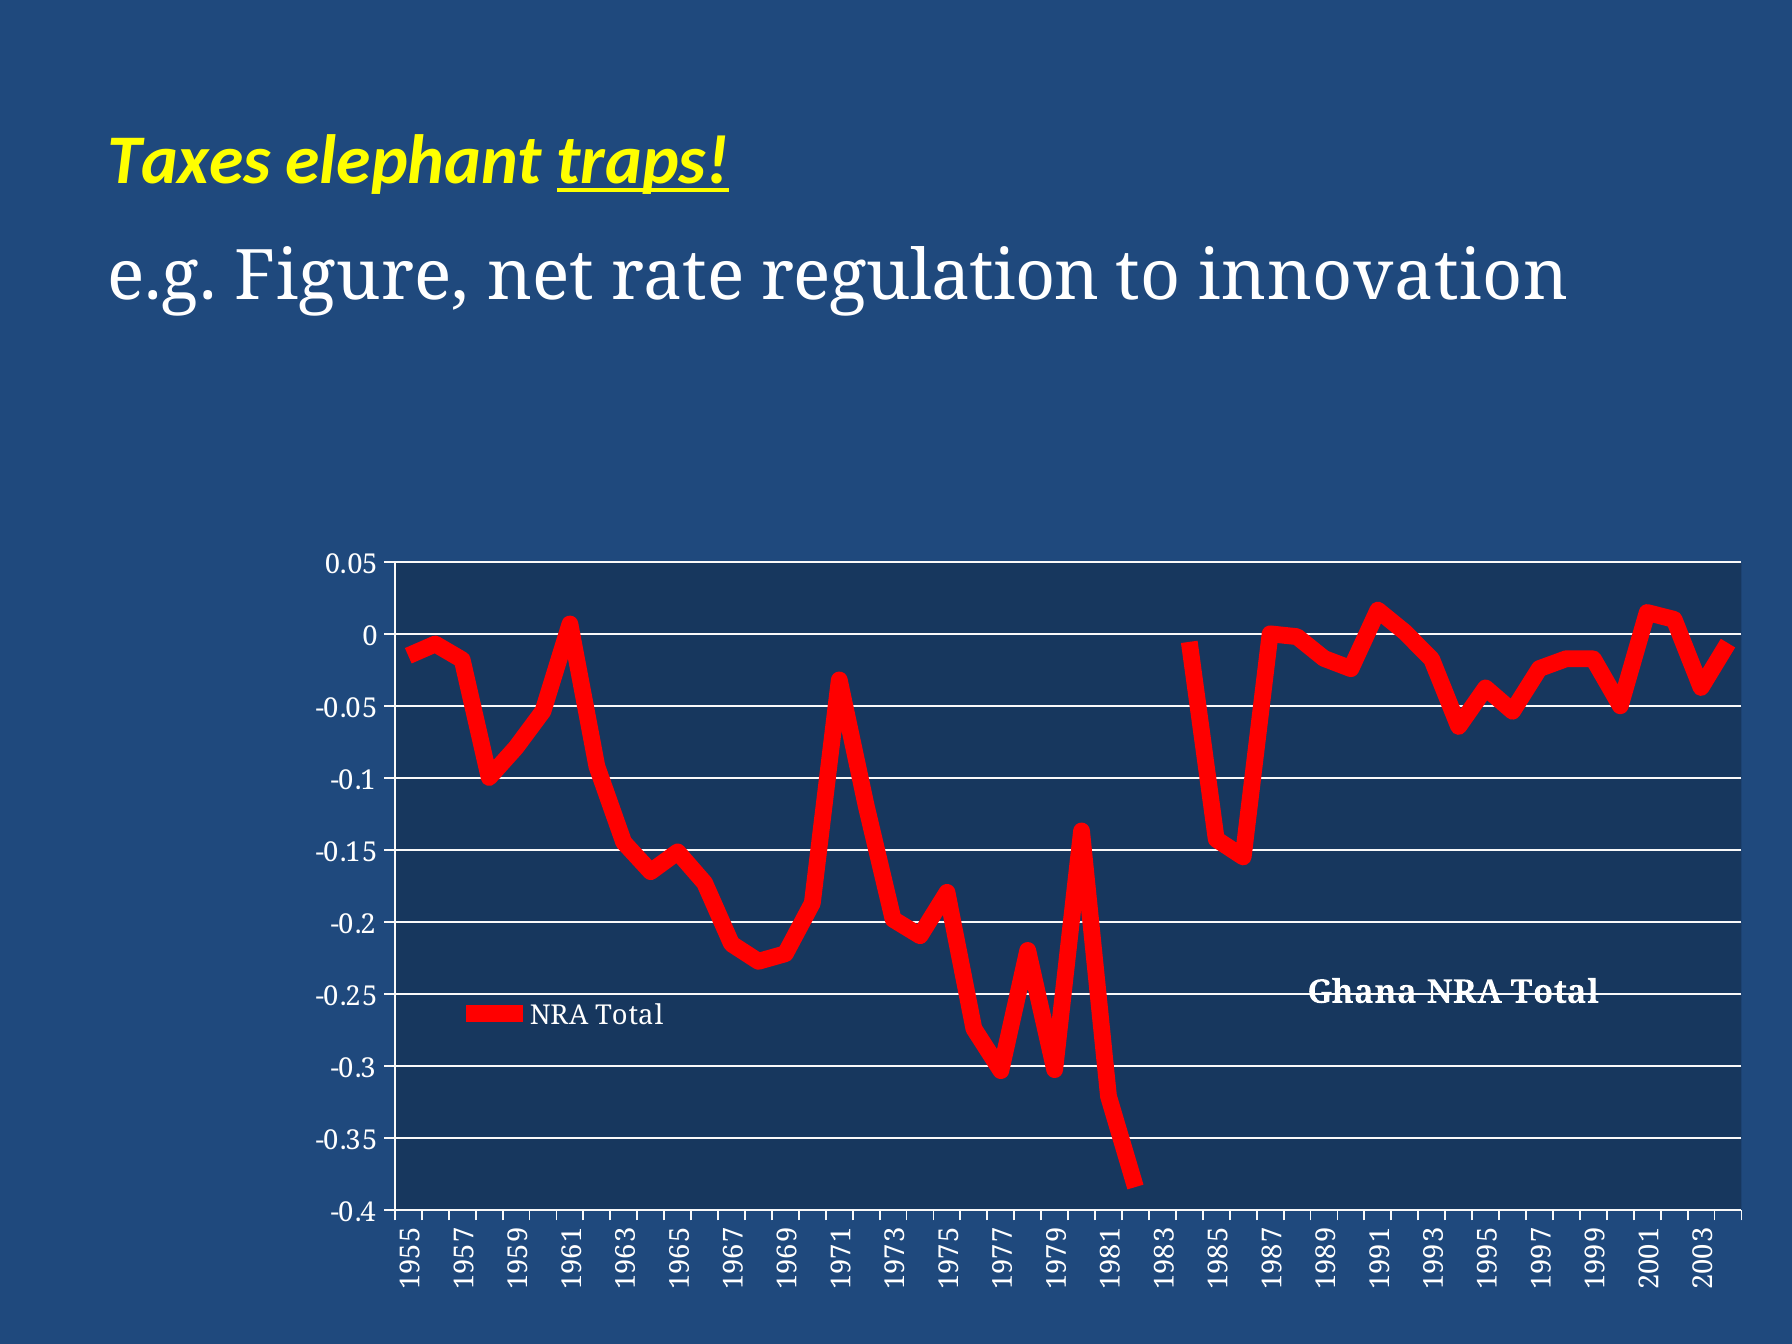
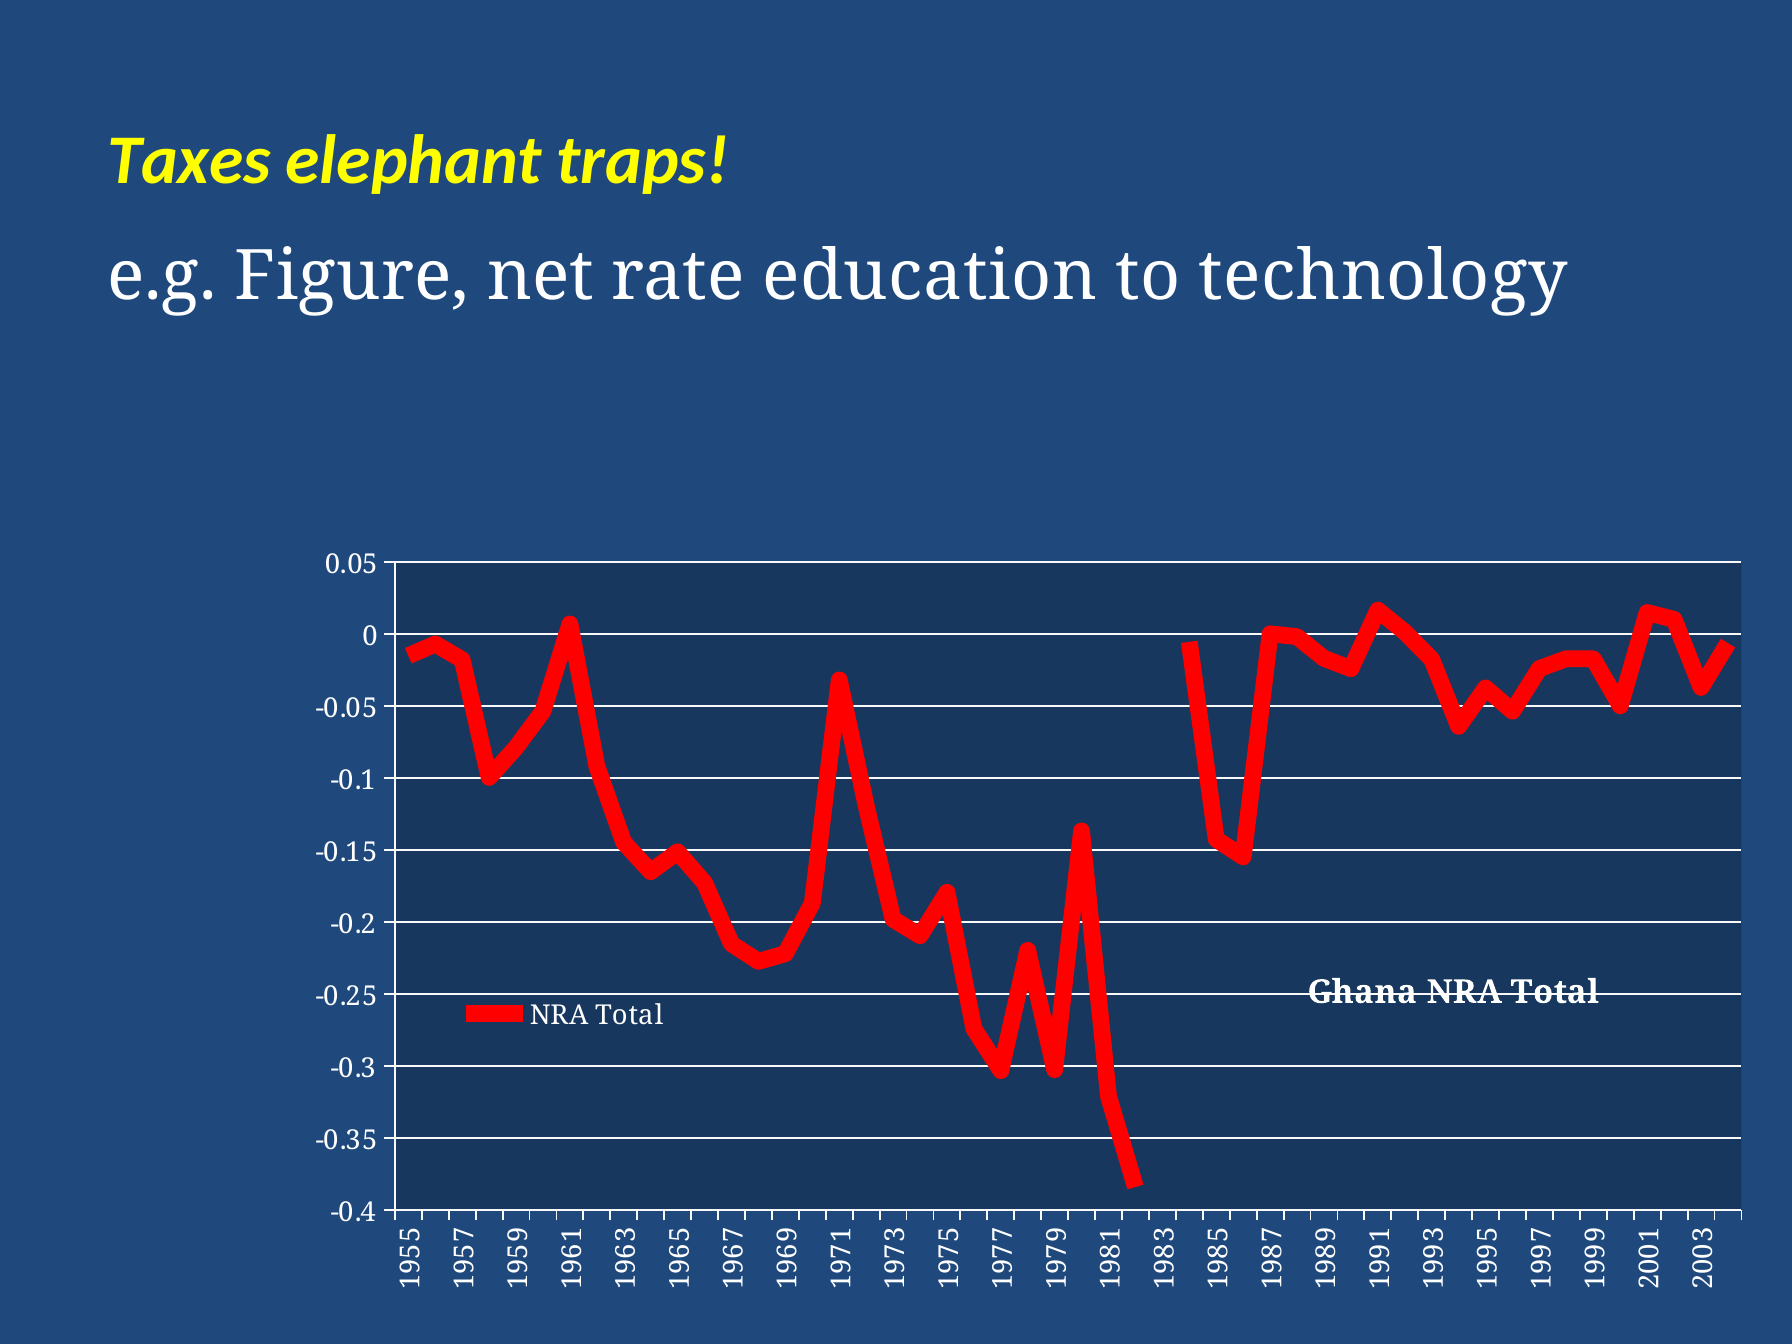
traps underline: present -> none (643, 160)
regulation: regulation -> education (930, 276)
innovation: innovation -> technology (1383, 276)
